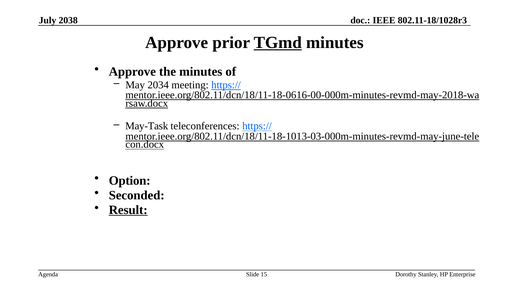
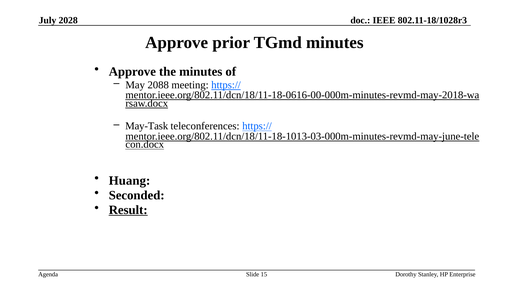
2038: 2038 -> 2028 (68, 20)
TGmd underline: present -> none (278, 43)
2034: 2034 -> 2088 (158, 85)
Option: Option -> Huang (130, 181)
